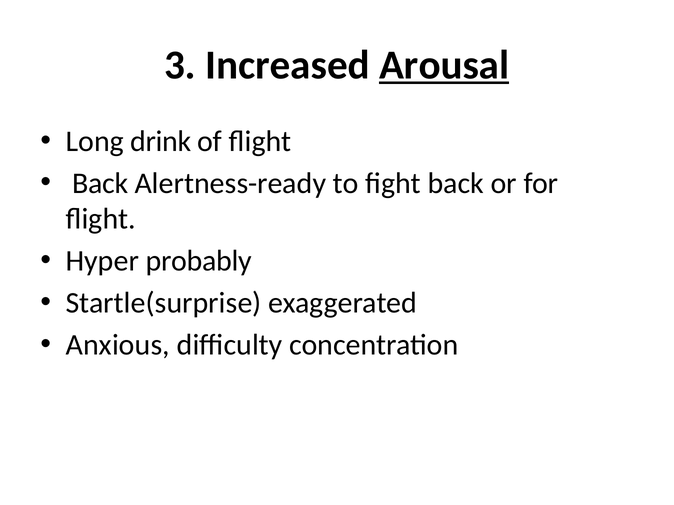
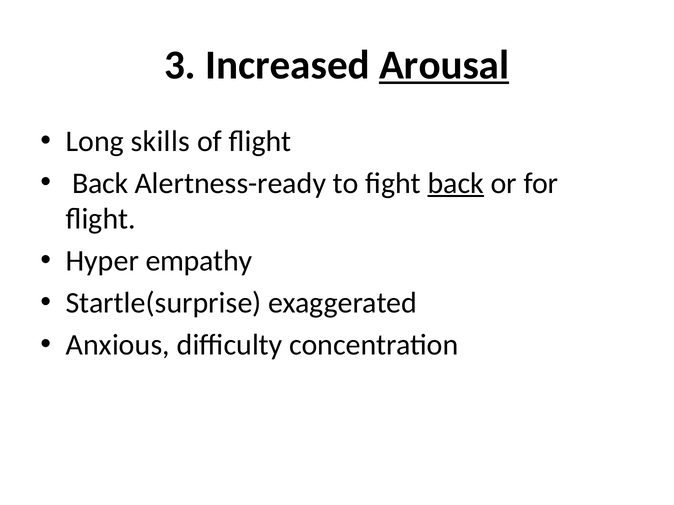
drink: drink -> skills (160, 141)
back underline: none -> present (456, 183)
probably: probably -> empathy (199, 261)
